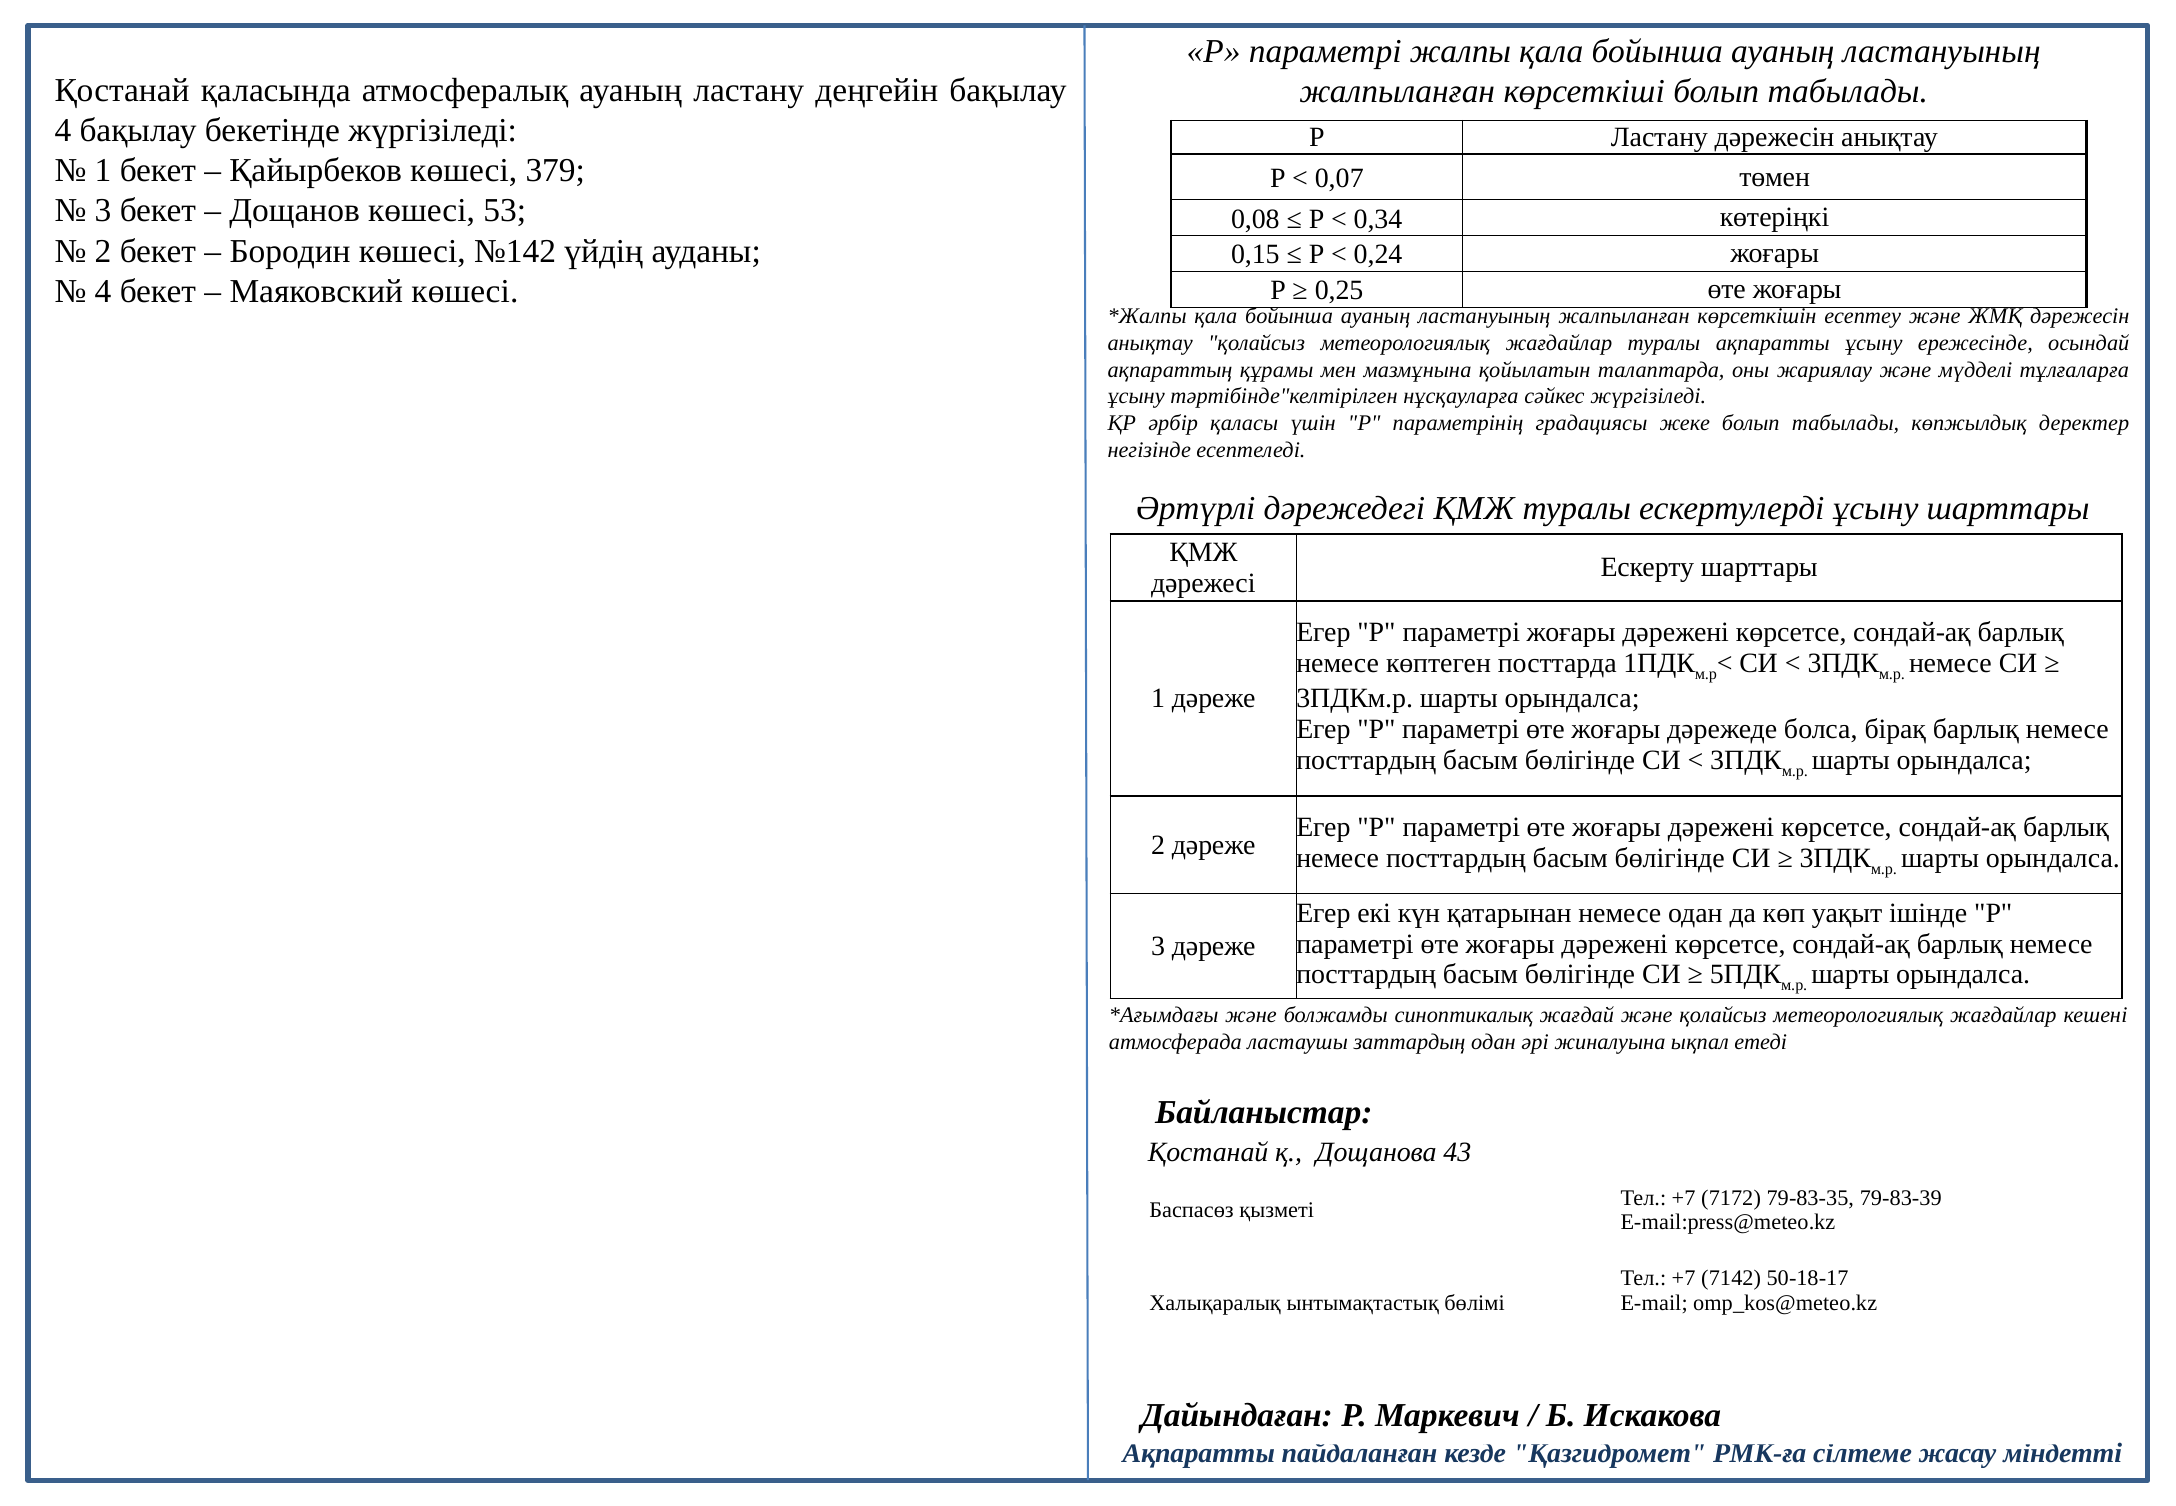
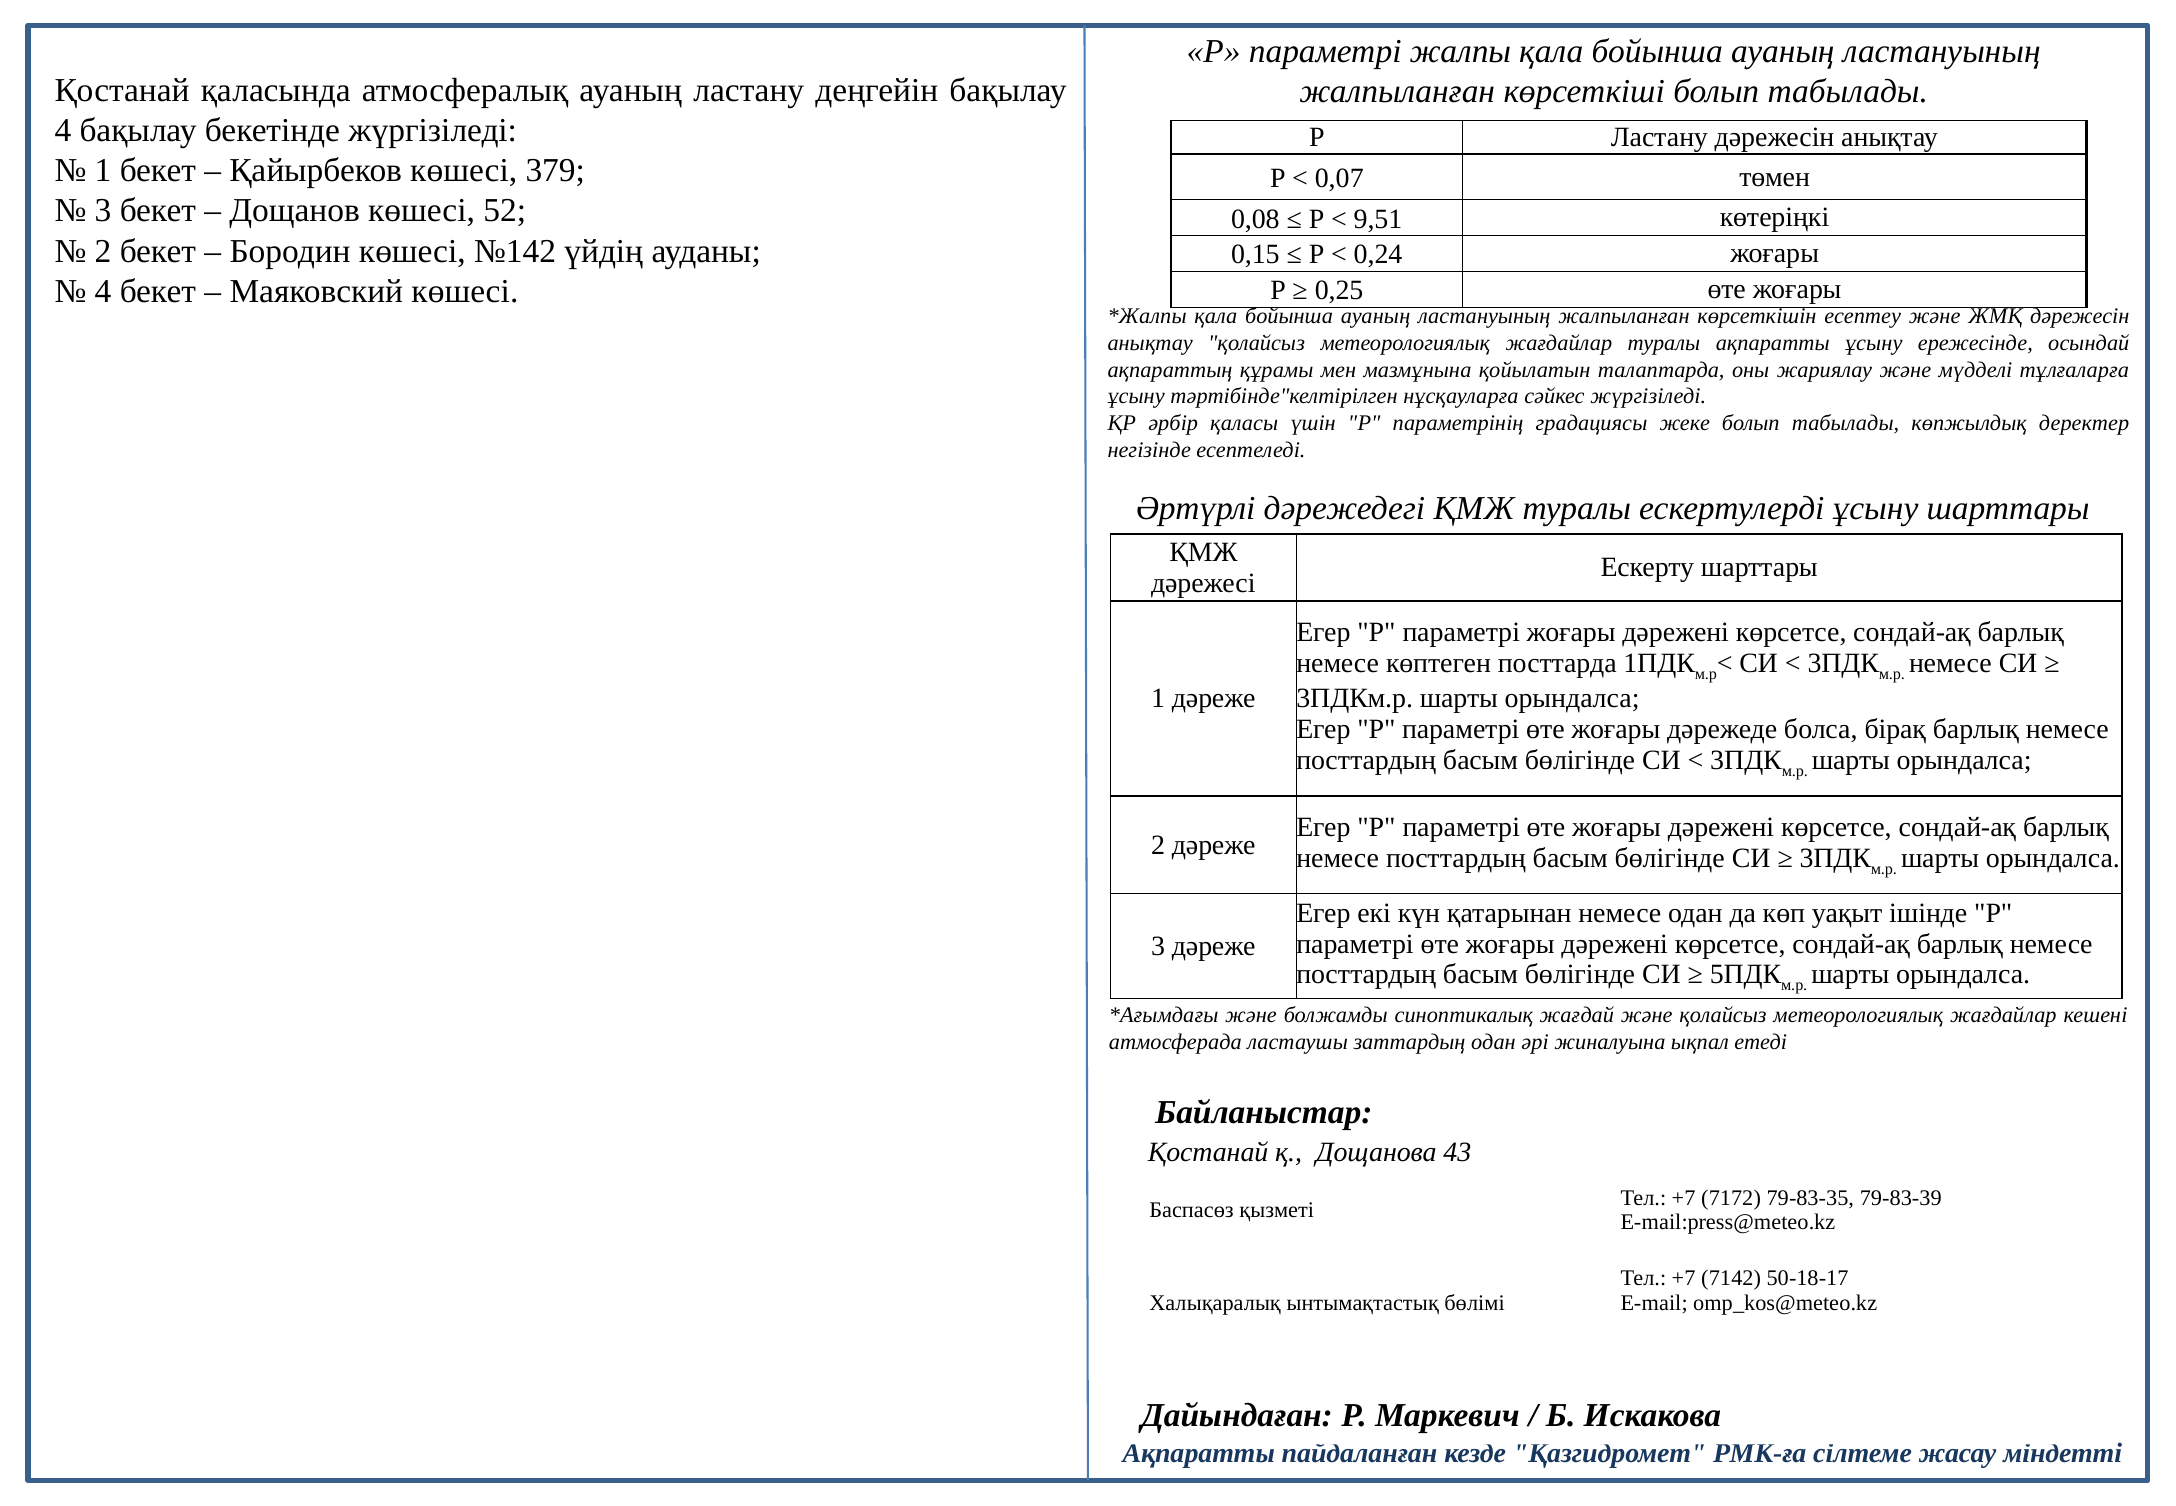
53: 53 -> 52 (505, 211)
0,34: 0,34 -> 9,51 (1378, 219)
